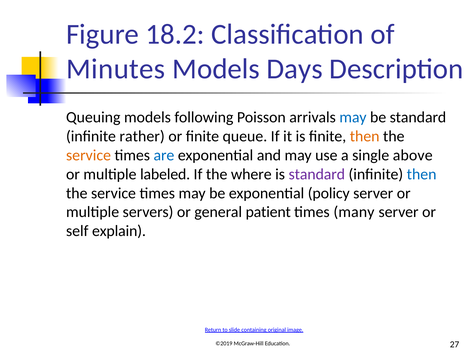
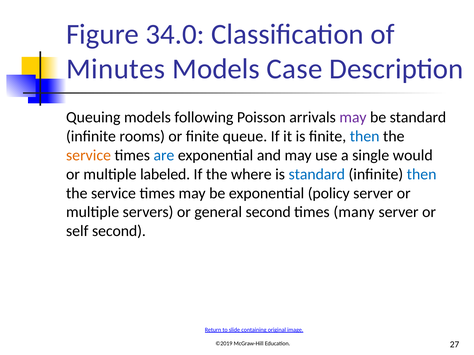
18.2: 18.2 -> 34.0 (175, 34)
Days: Days -> Case (294, 69)
may colour: blue -> purple (353, 118)
rather: rather -> rooms (142, 137)
then colour: orange -> blue (365, 137)
above: above -> would (413, 155)
standard colour: purple -> blue (317, 174)
general patient: patient -> second (268, 212)
self explain: explain -> second (119, 231)
